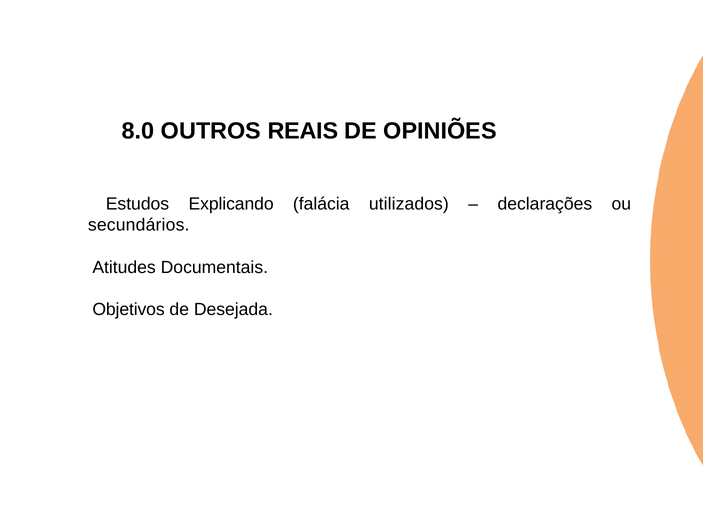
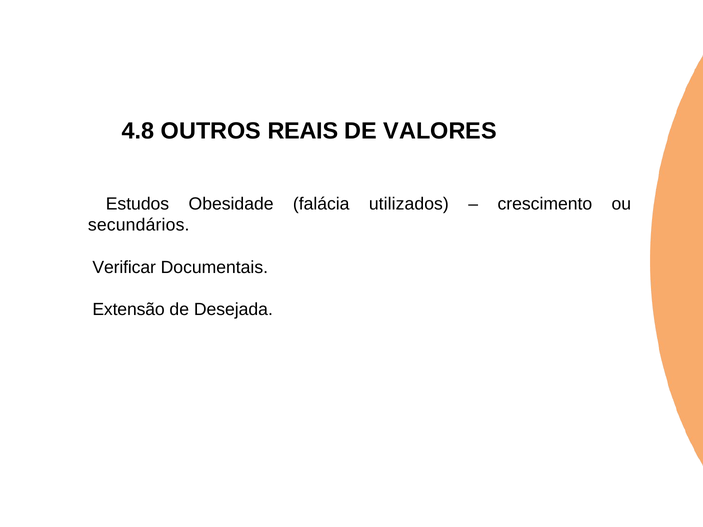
8.0: 8.0 -> 4.8 (138, 131)
OPINIÕES: OPINIÕES -> VALORES (440, 131)
Explicando: Explicando -> Obesidade (231, 204)
declarações: declarações -> crescimento (545, 204)
Atitudes: Atitudes -> Verificar (124, 267)
Objetivos: Objetivos -> Extensão (129, 310)
